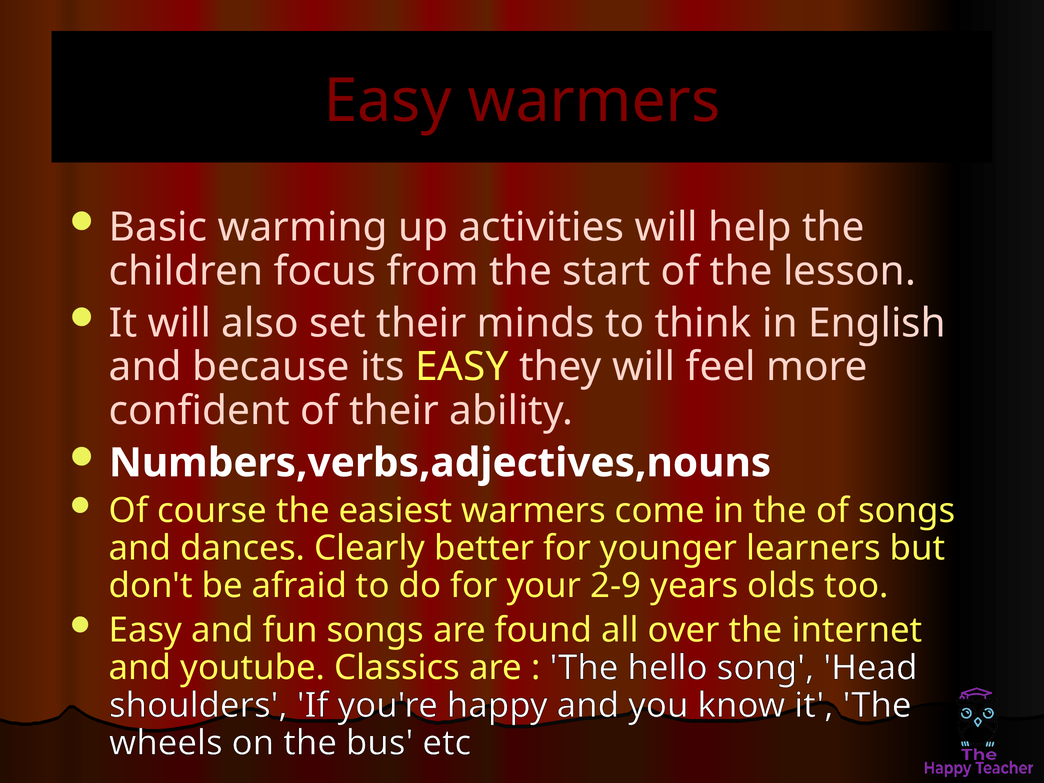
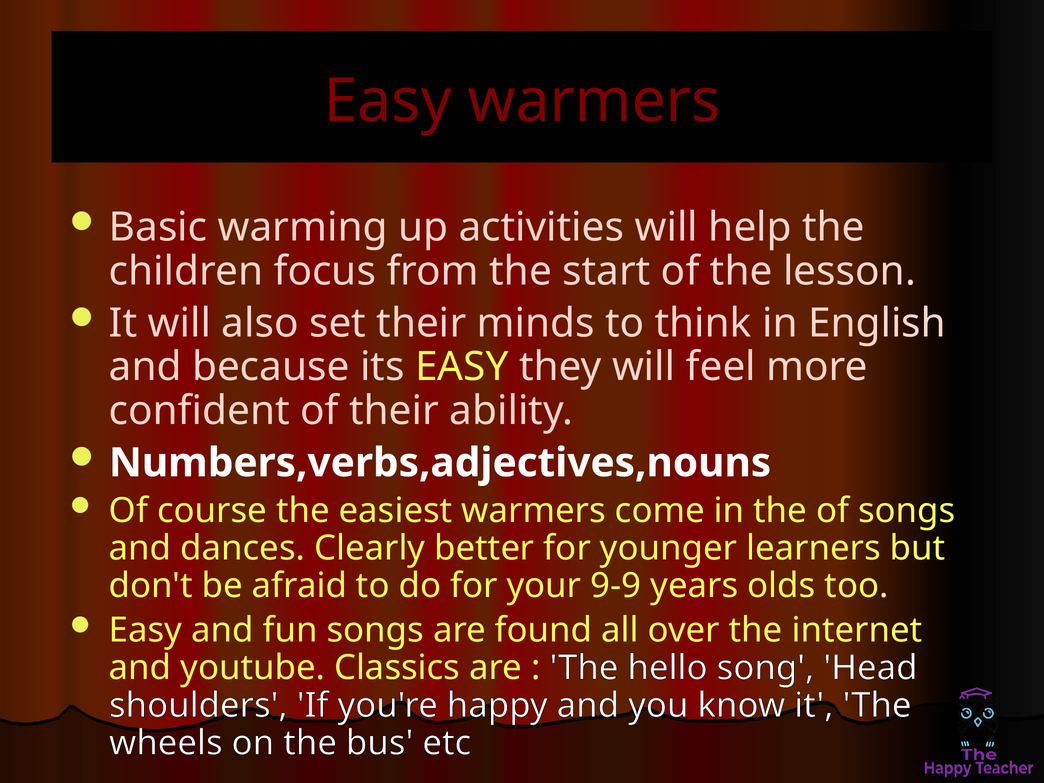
2-9: 2-9 -> 9-9 (616, 586)
